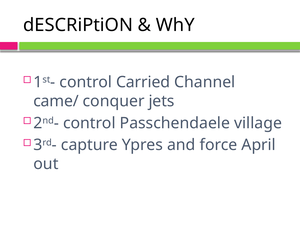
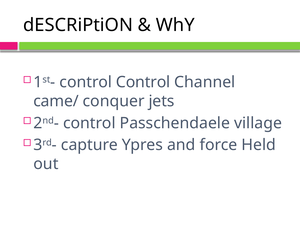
control Carried: Carried -> Control (143, 82)
April: April -> Held (259, 145)
